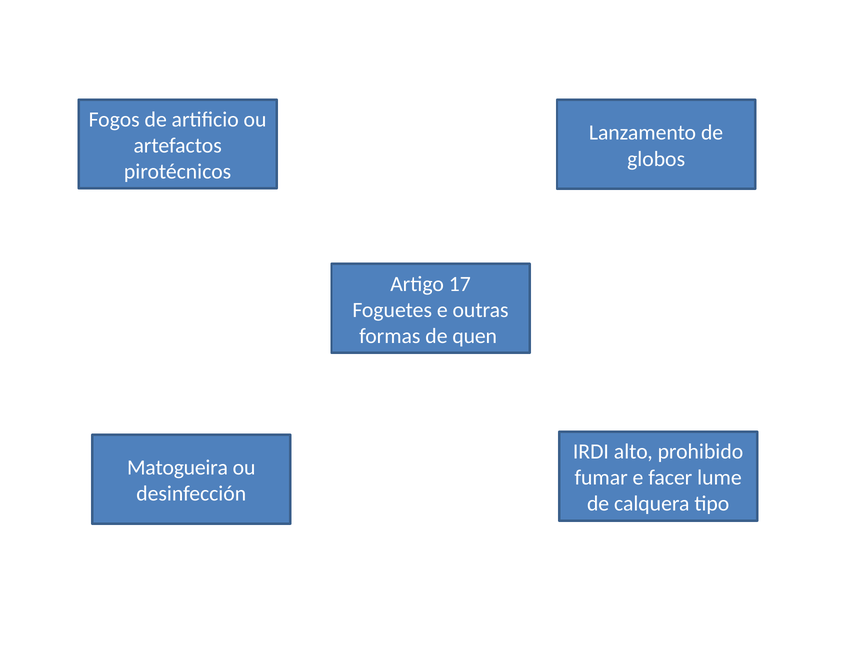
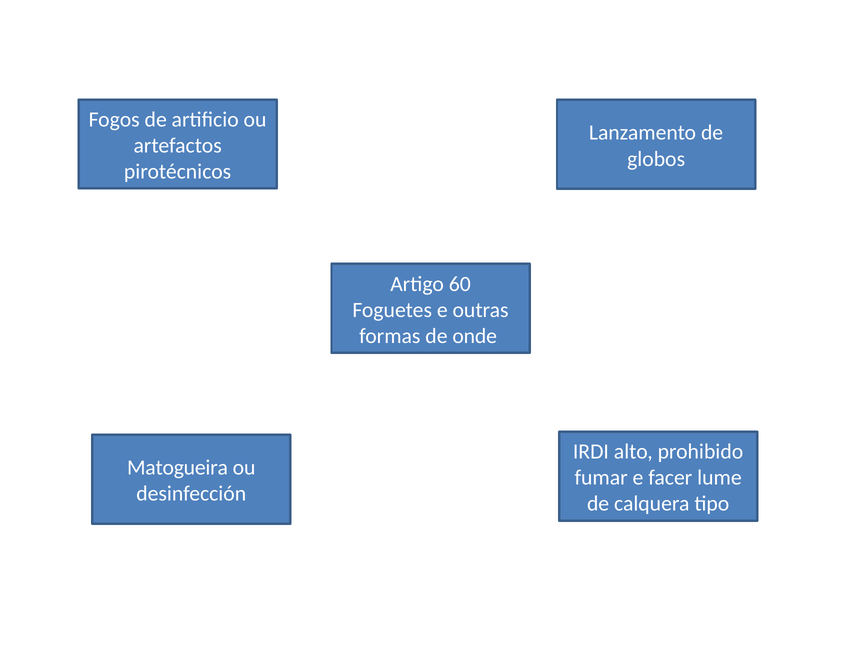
17: 17 -> 60 (460, 284)
quen: quen -> onde (475, 336)
